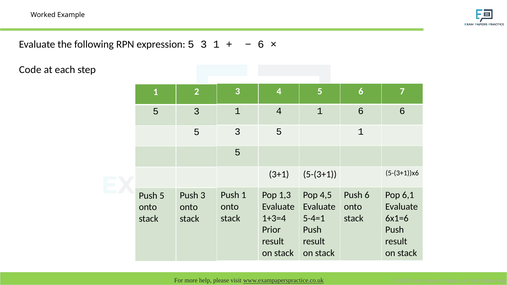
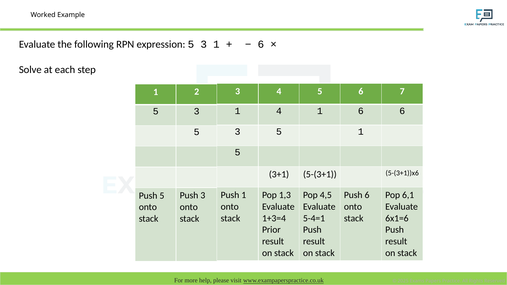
Code: Code -> Solve (30, 70)
